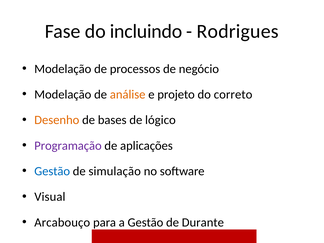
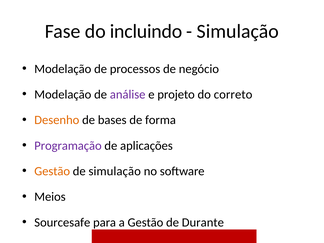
Rodrigues: Rodrigues -> Simulação (238, 31)
análise colour: orange -> purple (128, 95)
lógico: lógico -> forma (160, 120)
Gestão colour: blue -> orange (52, 171)
Visual: Visual -> Meios (50, 197)
Arcabouço: Arcabouço -> Sourcesafe (62, 222)
